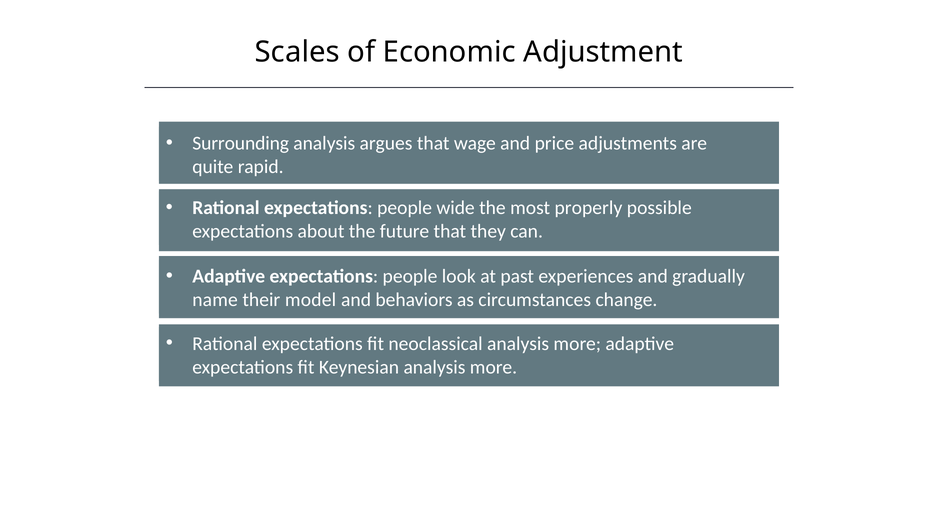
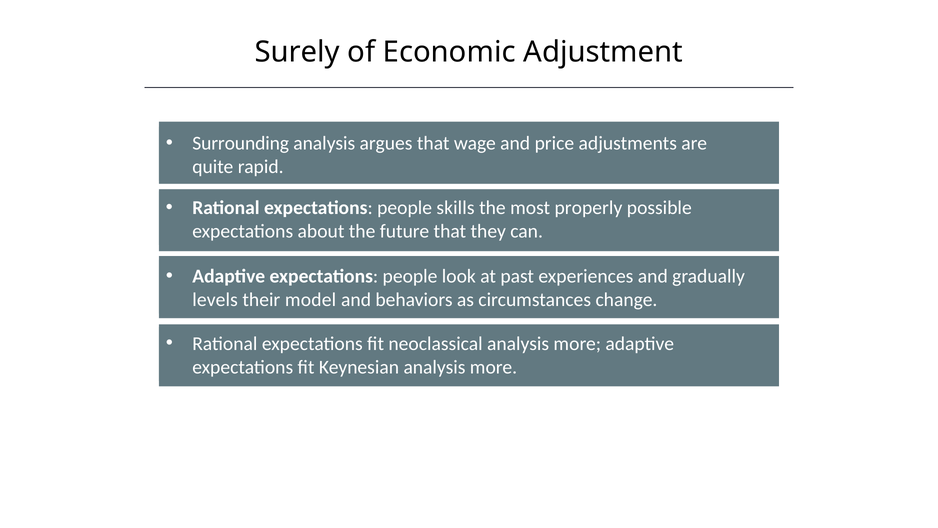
Scales: Scales -> Surely (297, 52)
wide: wide -> skills (455, 208)
name: name -> levels (215, 300)
